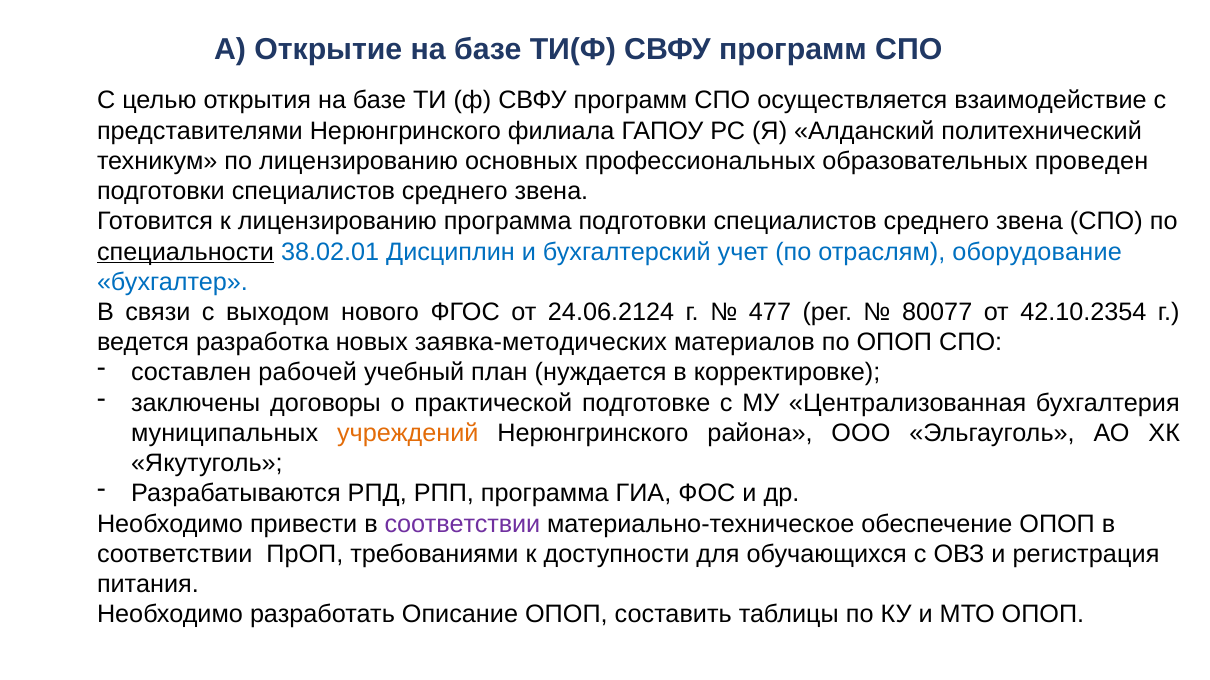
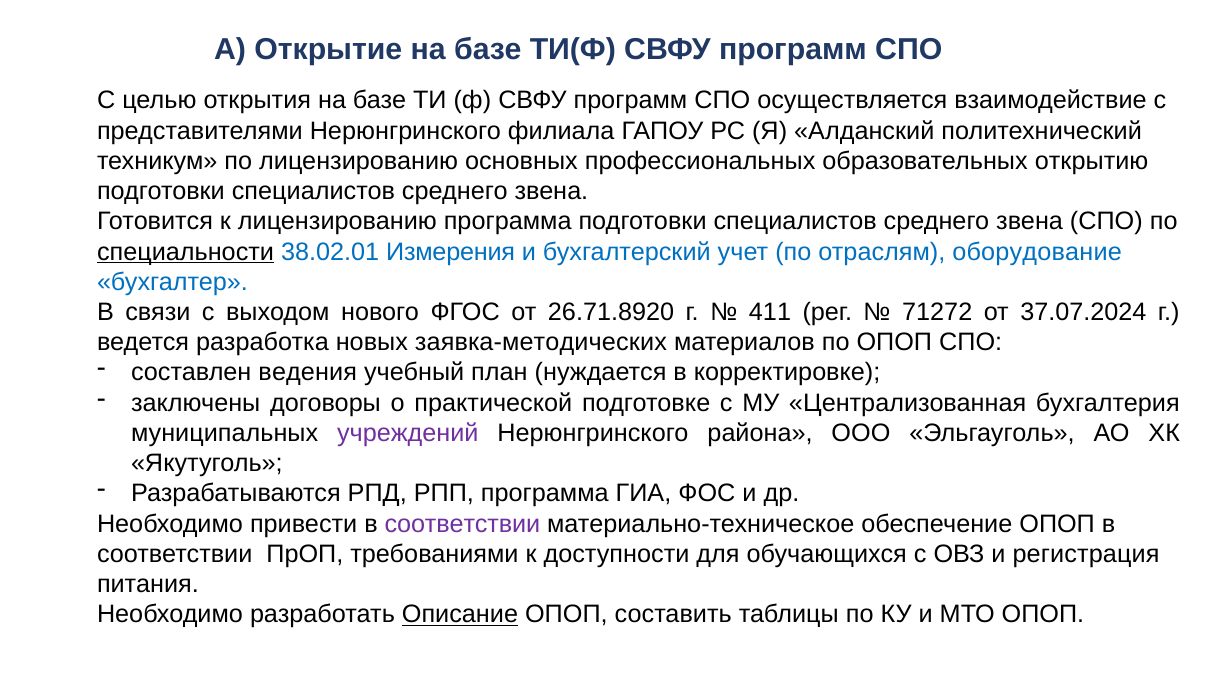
проведен: проведен -> открытию (1092, 161)
Дисциплин: Дисциплин -> Измерения (451, 252)
24.06.2124: 24.06.2124 -> 26.71.8920 (611, 312)
477: 477 -> 411 (770, 312)
80077: 80077 -> 71272 (937, 312)
42.10.2354: 42.10.2354 -> 37.07.2024 (1083, 312)
рабочей: рабочей -> ведения (308, 373)
учреждений colour: orange -> purple (408, 434)
Описание underline: none -> present (460, 615)
